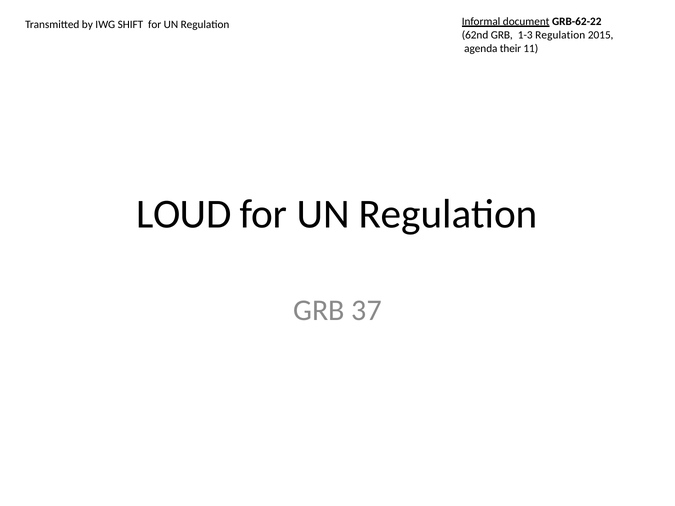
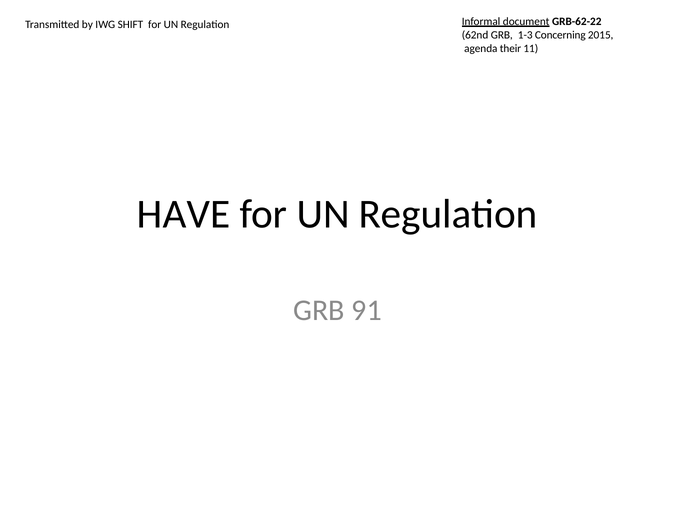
1-3 Regulation: Regulation -> Concerning (560, 35)
LOUD: LOUD -> HAVE (184, 214)
37: 37 -> 91 (367, 310)
